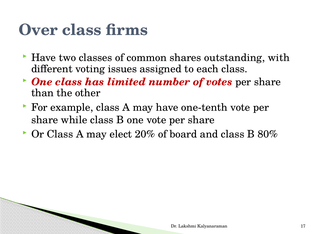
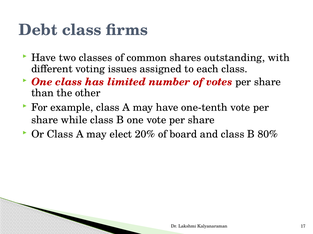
Over: Over -> Debt (38, 30)
